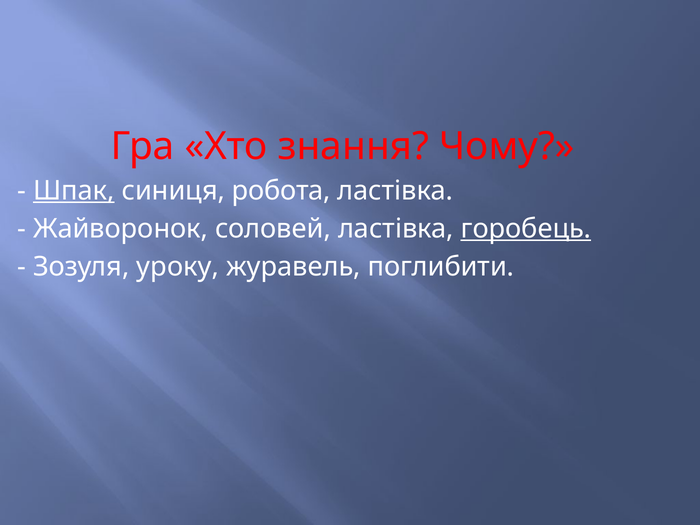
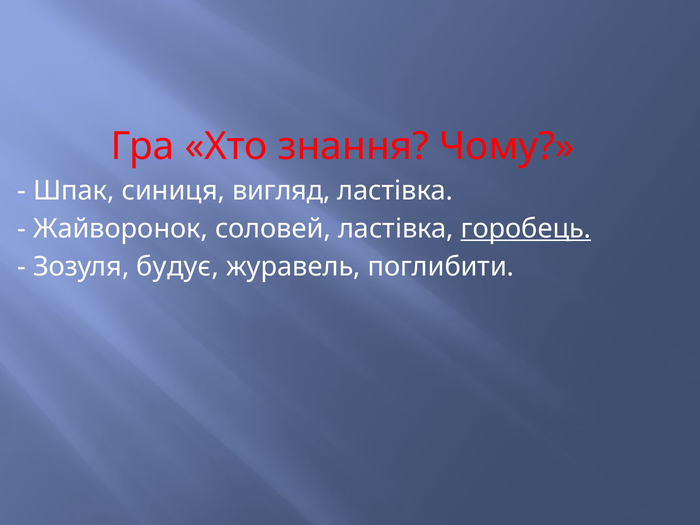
Шпак underline: present -> none (74, 191)
робота: робота -> вигляд (281, 191)
уроку: уроку -> будує (178, 267)
